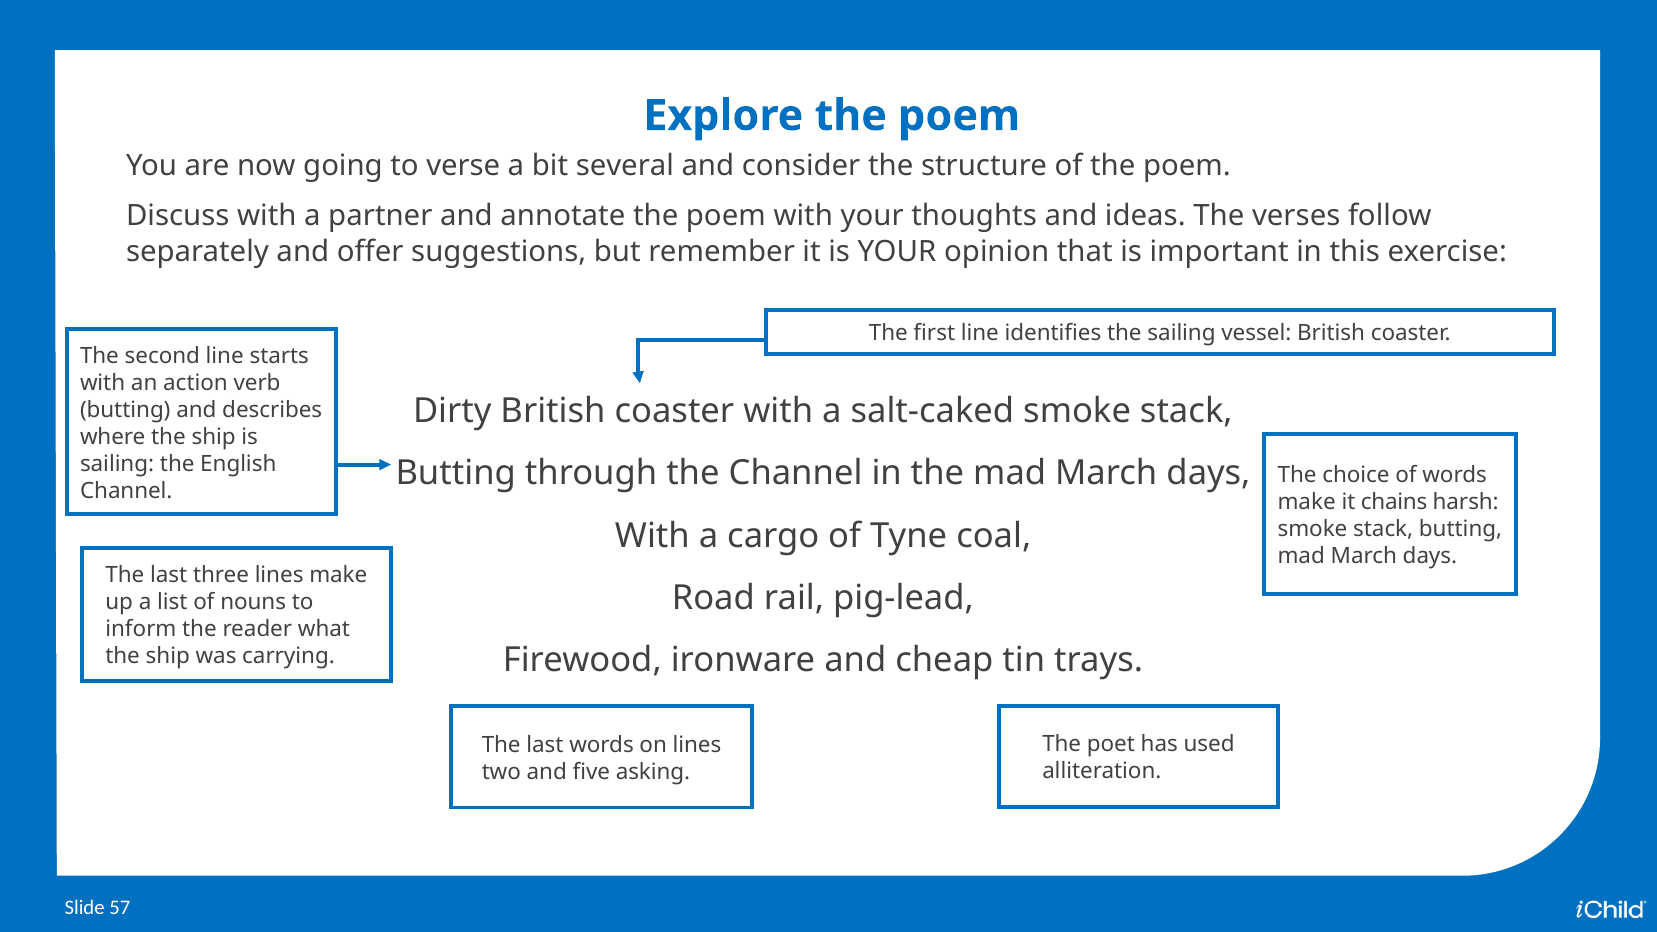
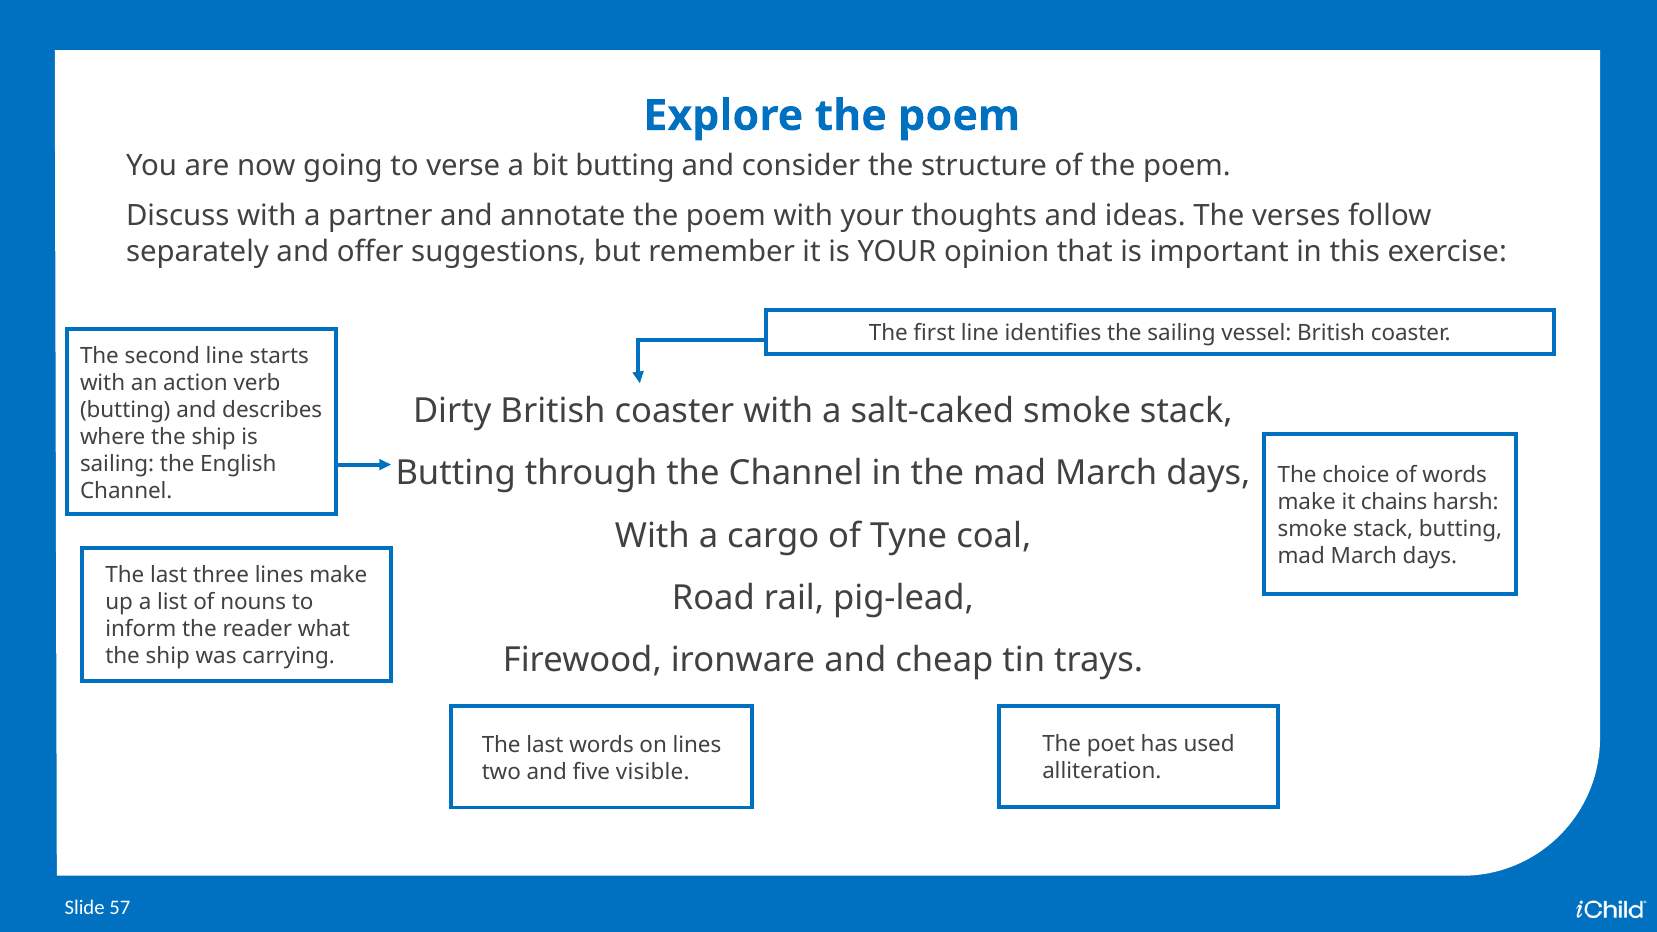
bit several: several -> butting (625, 166)
asking: asking -> visible (653, 772)
